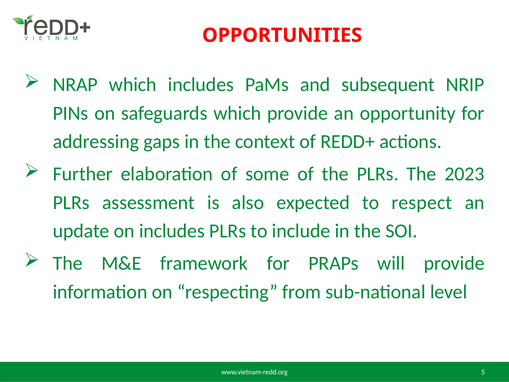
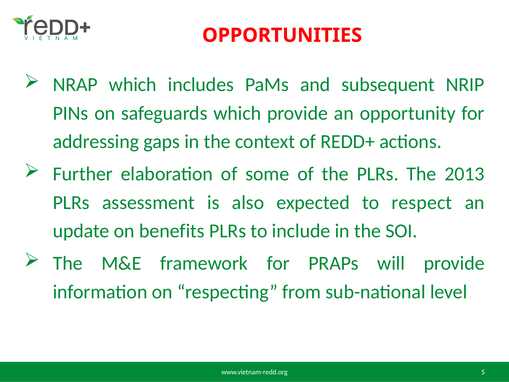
2023: 2023 -> 2013 (465, 174)
on includes: includes -> benefits (172, 231)
